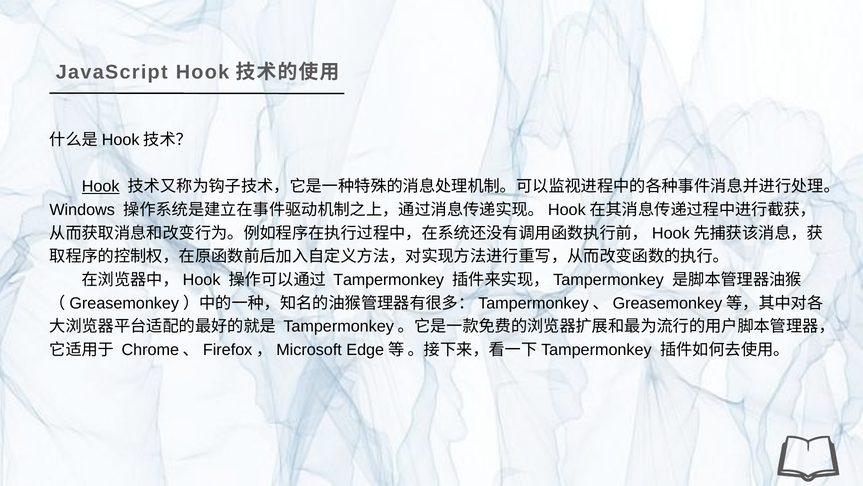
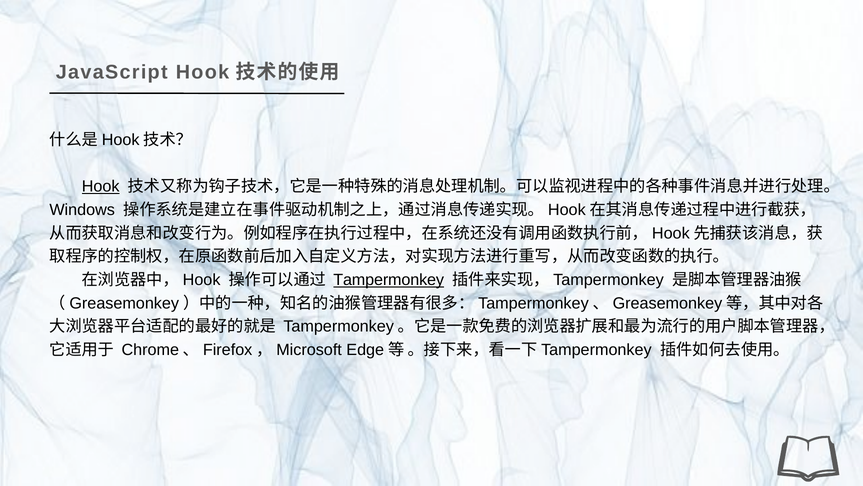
Tampermonkey underline: none -> present (389, 280)
